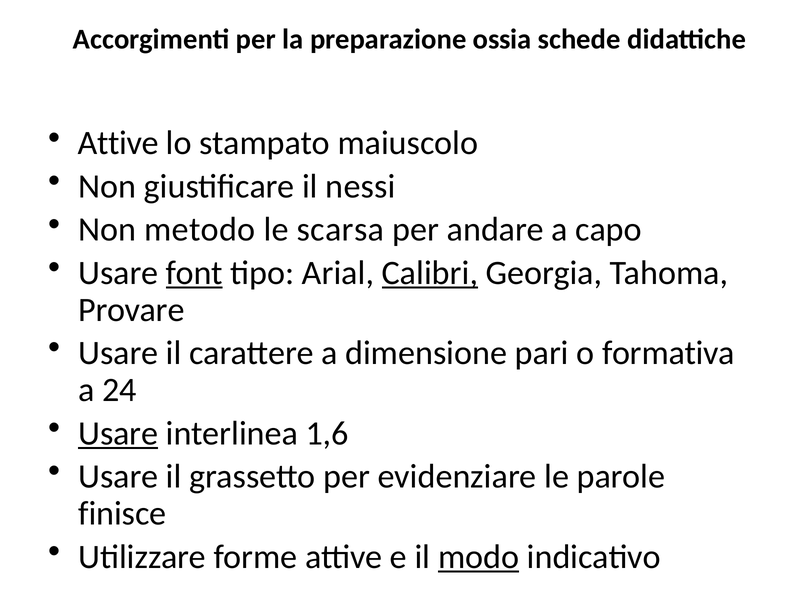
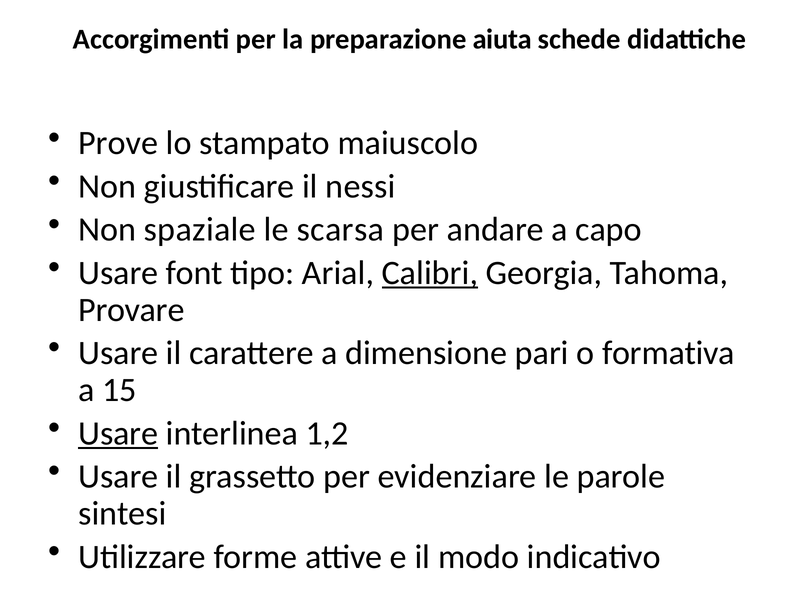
ossia: ossia -> aiuta (502, 40)
Attive: Attive -> Prove (118, 143)
metodo: metodo -> spaziale (200, 230)
font underline: present -> none (194, 273)
24: 24 -> 15 (119, 390)
1,6: 1,6 -> 1,2 (327, 433)
finisce: finisce -> sintesi (122, 513)
modo underline: present -> none (479, 557)
